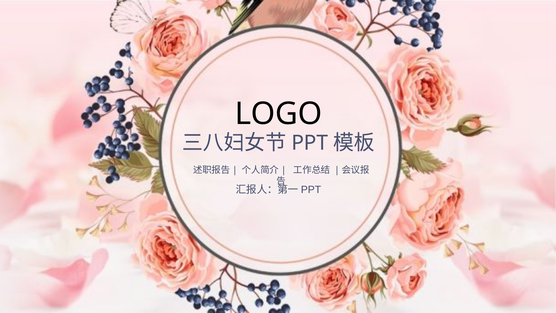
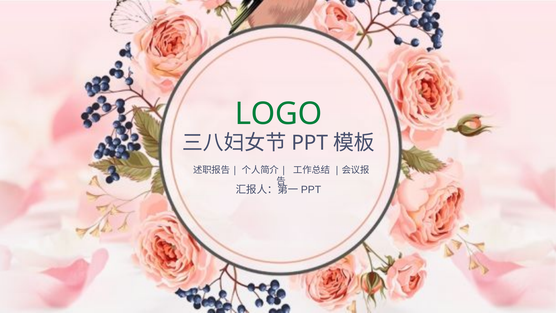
LOGO colour: black -> green (279, 114)
